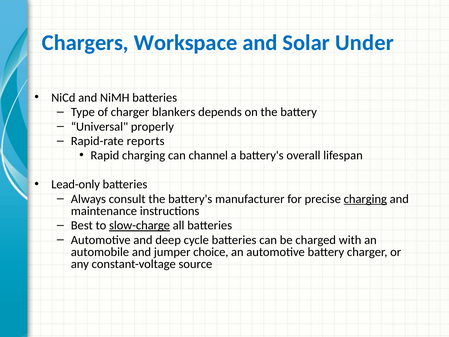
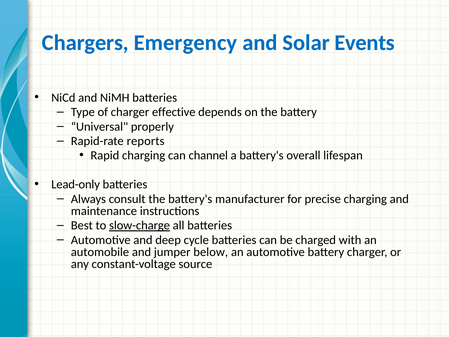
Workspace: Workspace -> Emergency (185, 43)
Under: Under -> Events (365, 43)
blankers: blankers -> effective (174, 112)
charging underline: present -> none (365, 199)
choice: choice -> below (211, 252)
